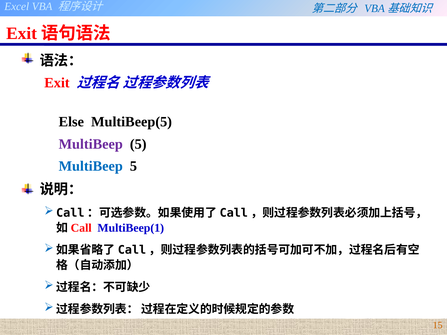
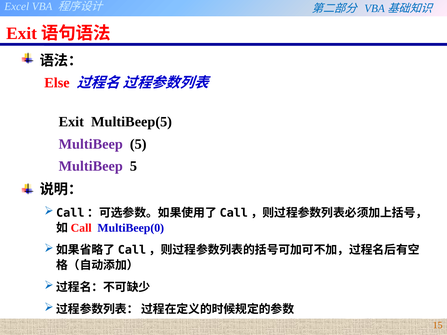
Exit: Exit -> Else (57, 83)
Else: Else -> Exit (71, 122)
MultiBeep colour: blue -> purple (91, 166)
MultiBeep(1: MultiBeep(1 -> MultiBeep(0 (131, 228)
